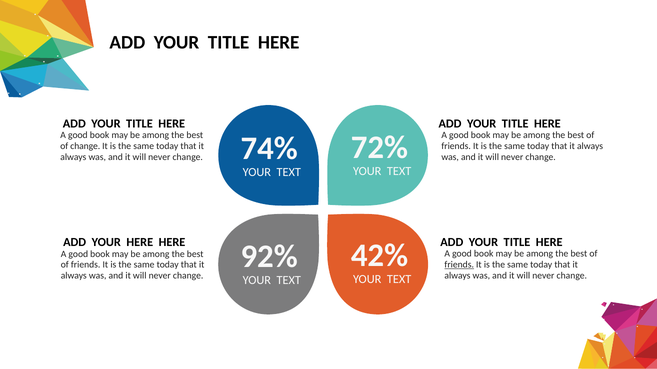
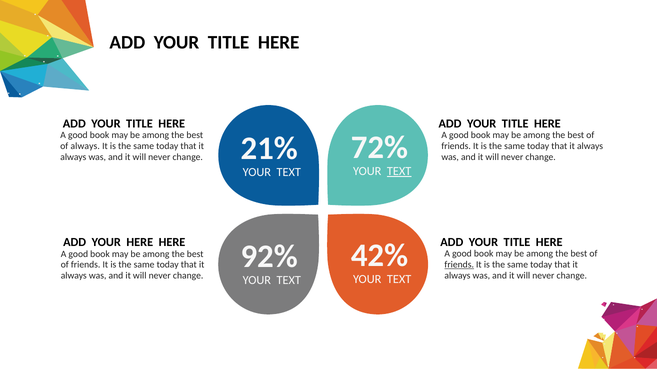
74%: 74% -> 21% (269, 149)
of change: change -> always (85, 146)
TEXT underline: none -> present (399, 171)
